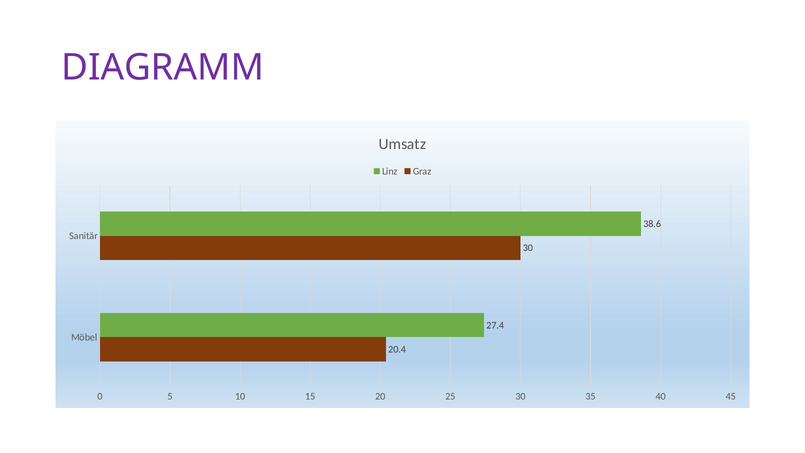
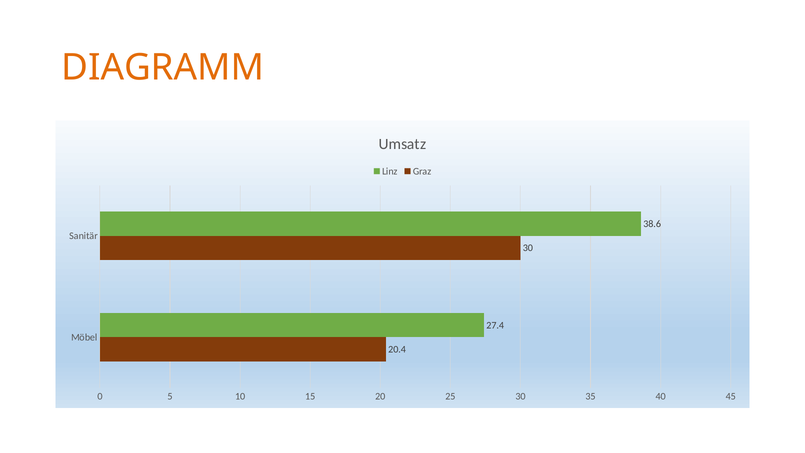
DIAGRAMM colour: purple -> orange (163, 68)
